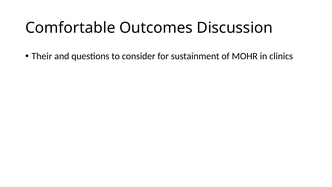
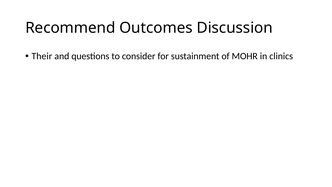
Comfortable: Comfortable -> Recommend (70, 28)
